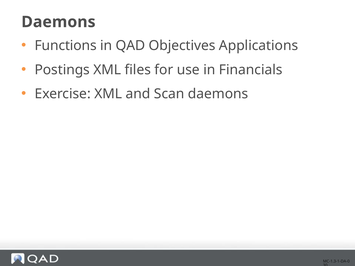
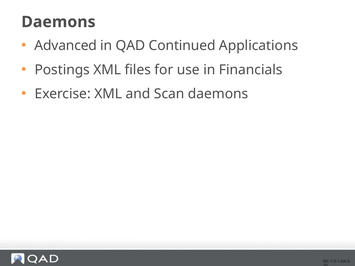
Functions: Functions -> Advanced (66, 46)
Objectives: Objectives -> Continued (182, 46)
